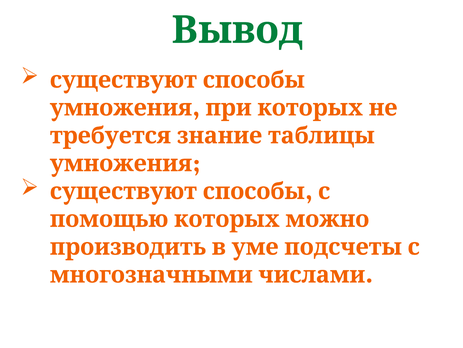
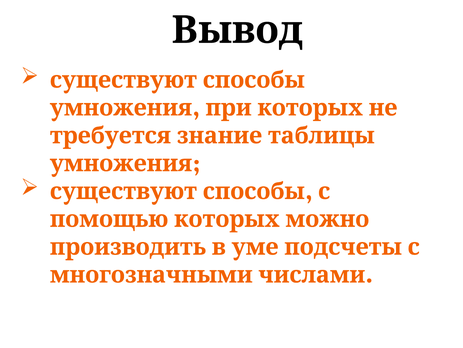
Вывод colour: green -> black (237, 30)
